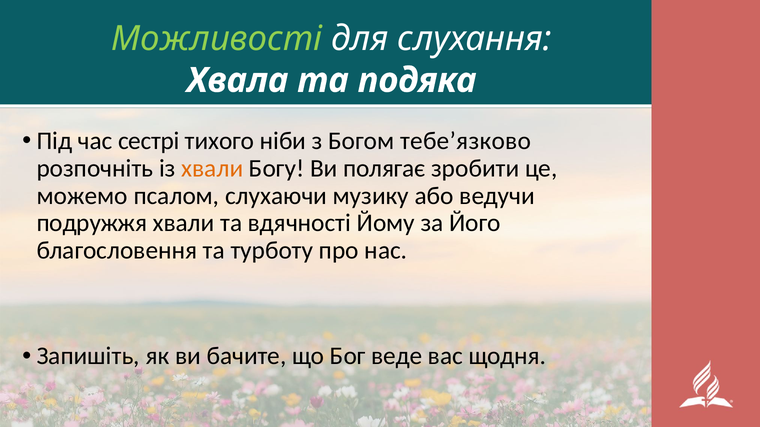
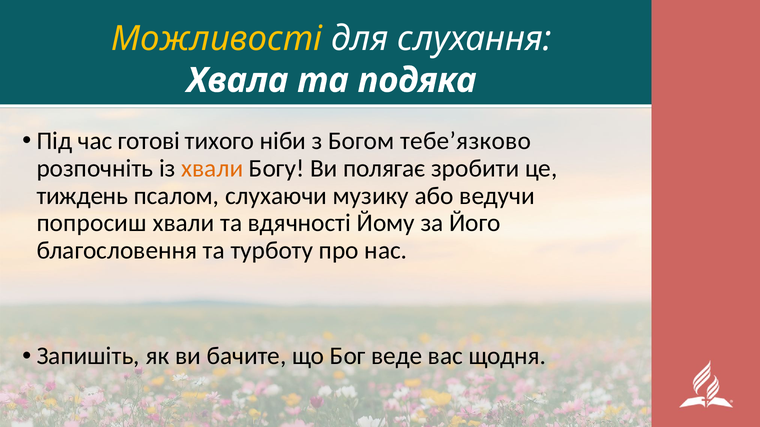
Можливості colour: light green -> yellow (217, 39)
сестрі: сестрі -> готові (149, 141)
можемо: можемо -> тиждень (82, 196)
подружжя: подружжя -> попросиш (92, 223)
